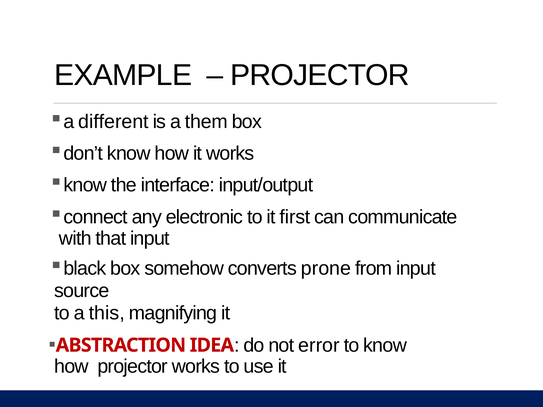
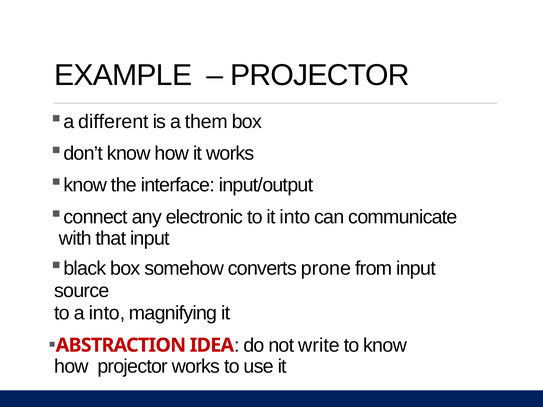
it first: first -> into (295, 217)
a this: this -> into (107, 313)
error: error -> write (319, 345)
